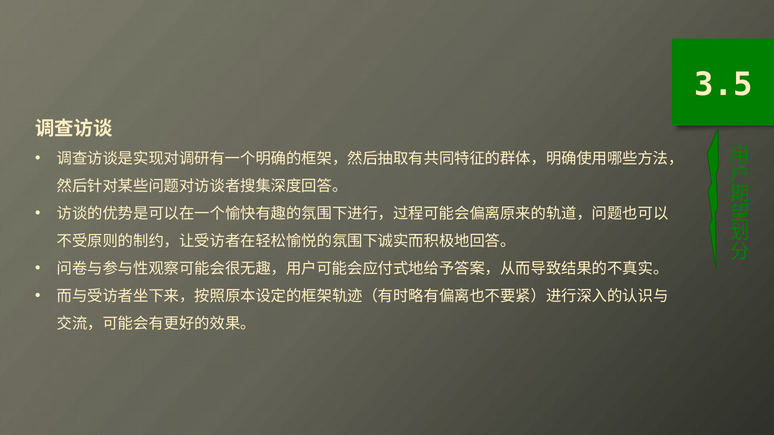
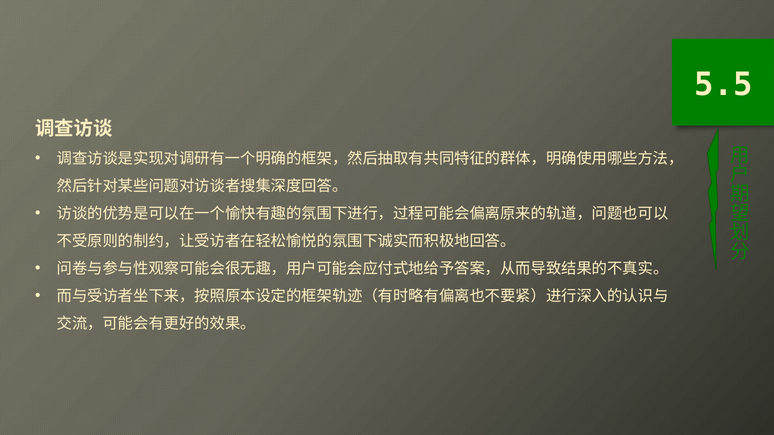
3.5: 3.5 -> 5.5 (723, 85)
